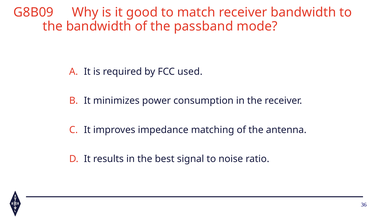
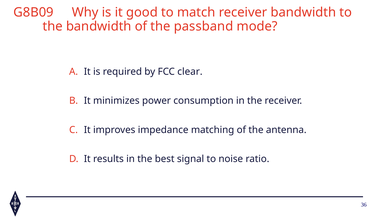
used: used -> clear (190, 72)
